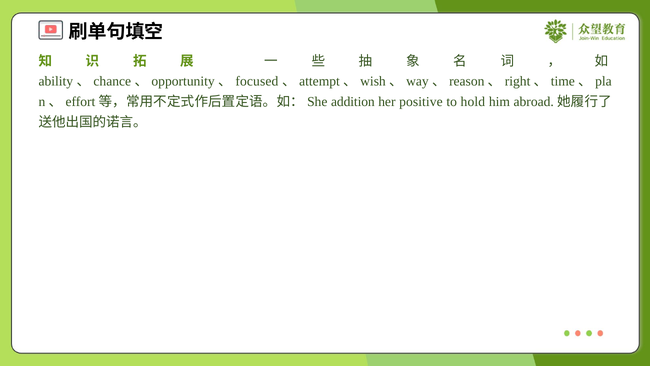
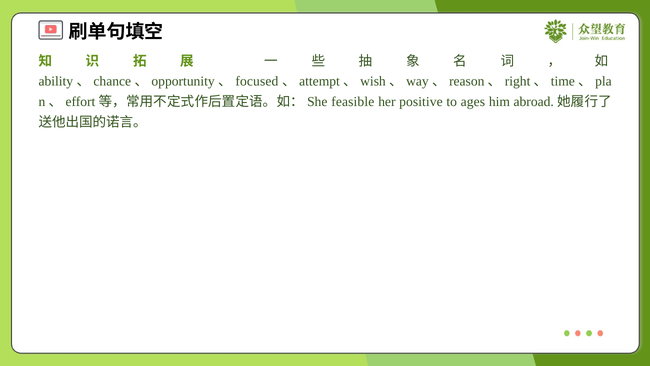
addition: addition -> feasible (353, 102)
hold: hold -> ages (473, 102)
